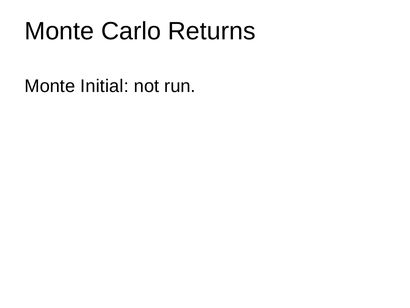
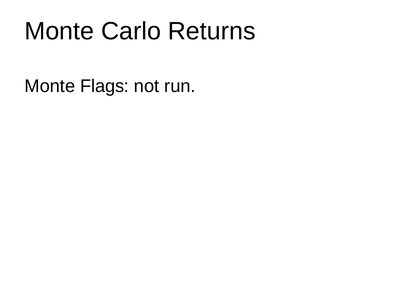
Initial: Initial -> Flags (105, 86)
